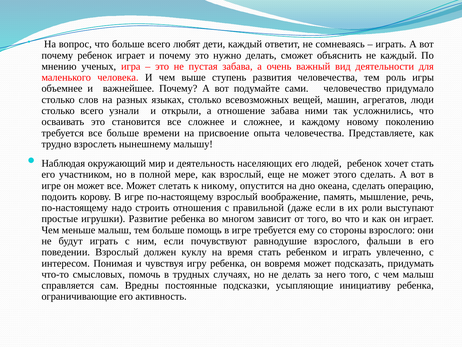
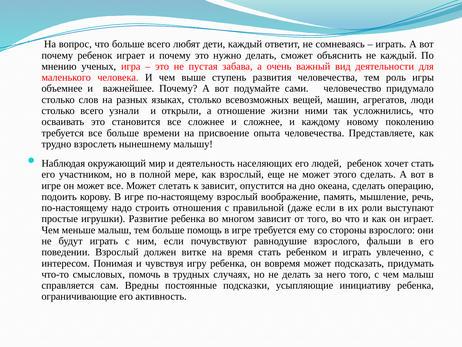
отношение забава: забава -> жизни (285, 111)
к никому: никому -> зависит (219, 185)
куклу: куклу -> витке (194, 252)
